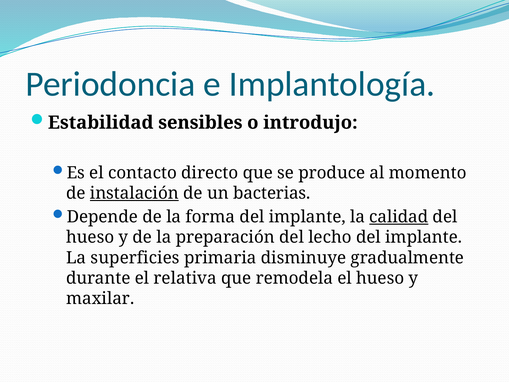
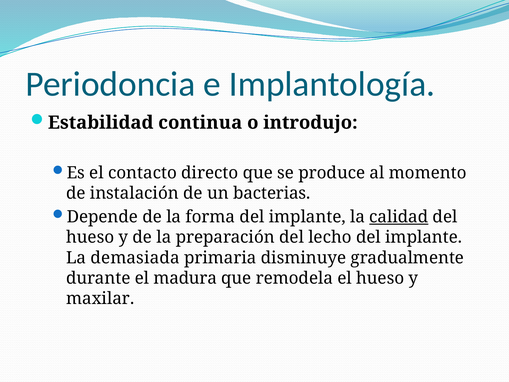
sensibles: sensibles -> continua (200, 123)
instalación underline: present -> none (134, 193)
superficies: superficies -> demasiada (135, 258)
relativa: relativa -> madura (185, 278)
